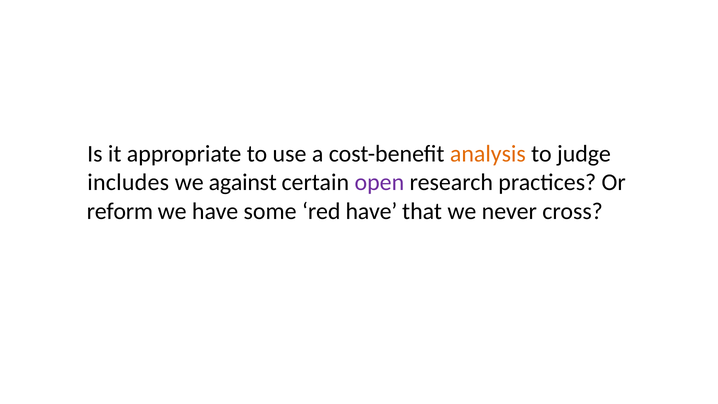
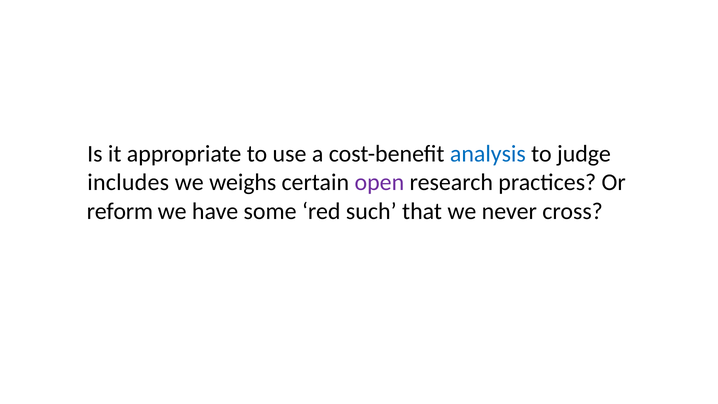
analysis colour: orange -> blue (488, 154)
against: against -> weighs (243, 182)
red have: have -> such (371, 211)
